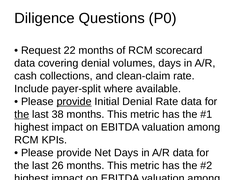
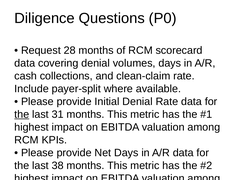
22: 22 -> 28 (70, 50)
provide underline: present -> none (74, 102)
38: 38 -> 31 (58, 114)
26: 26 -> 38 (58, 166)
